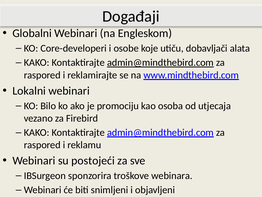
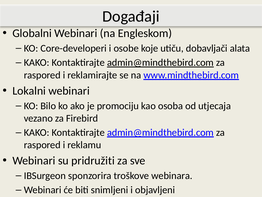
postojeći: postojeći -> pridružiti (93, 160)
